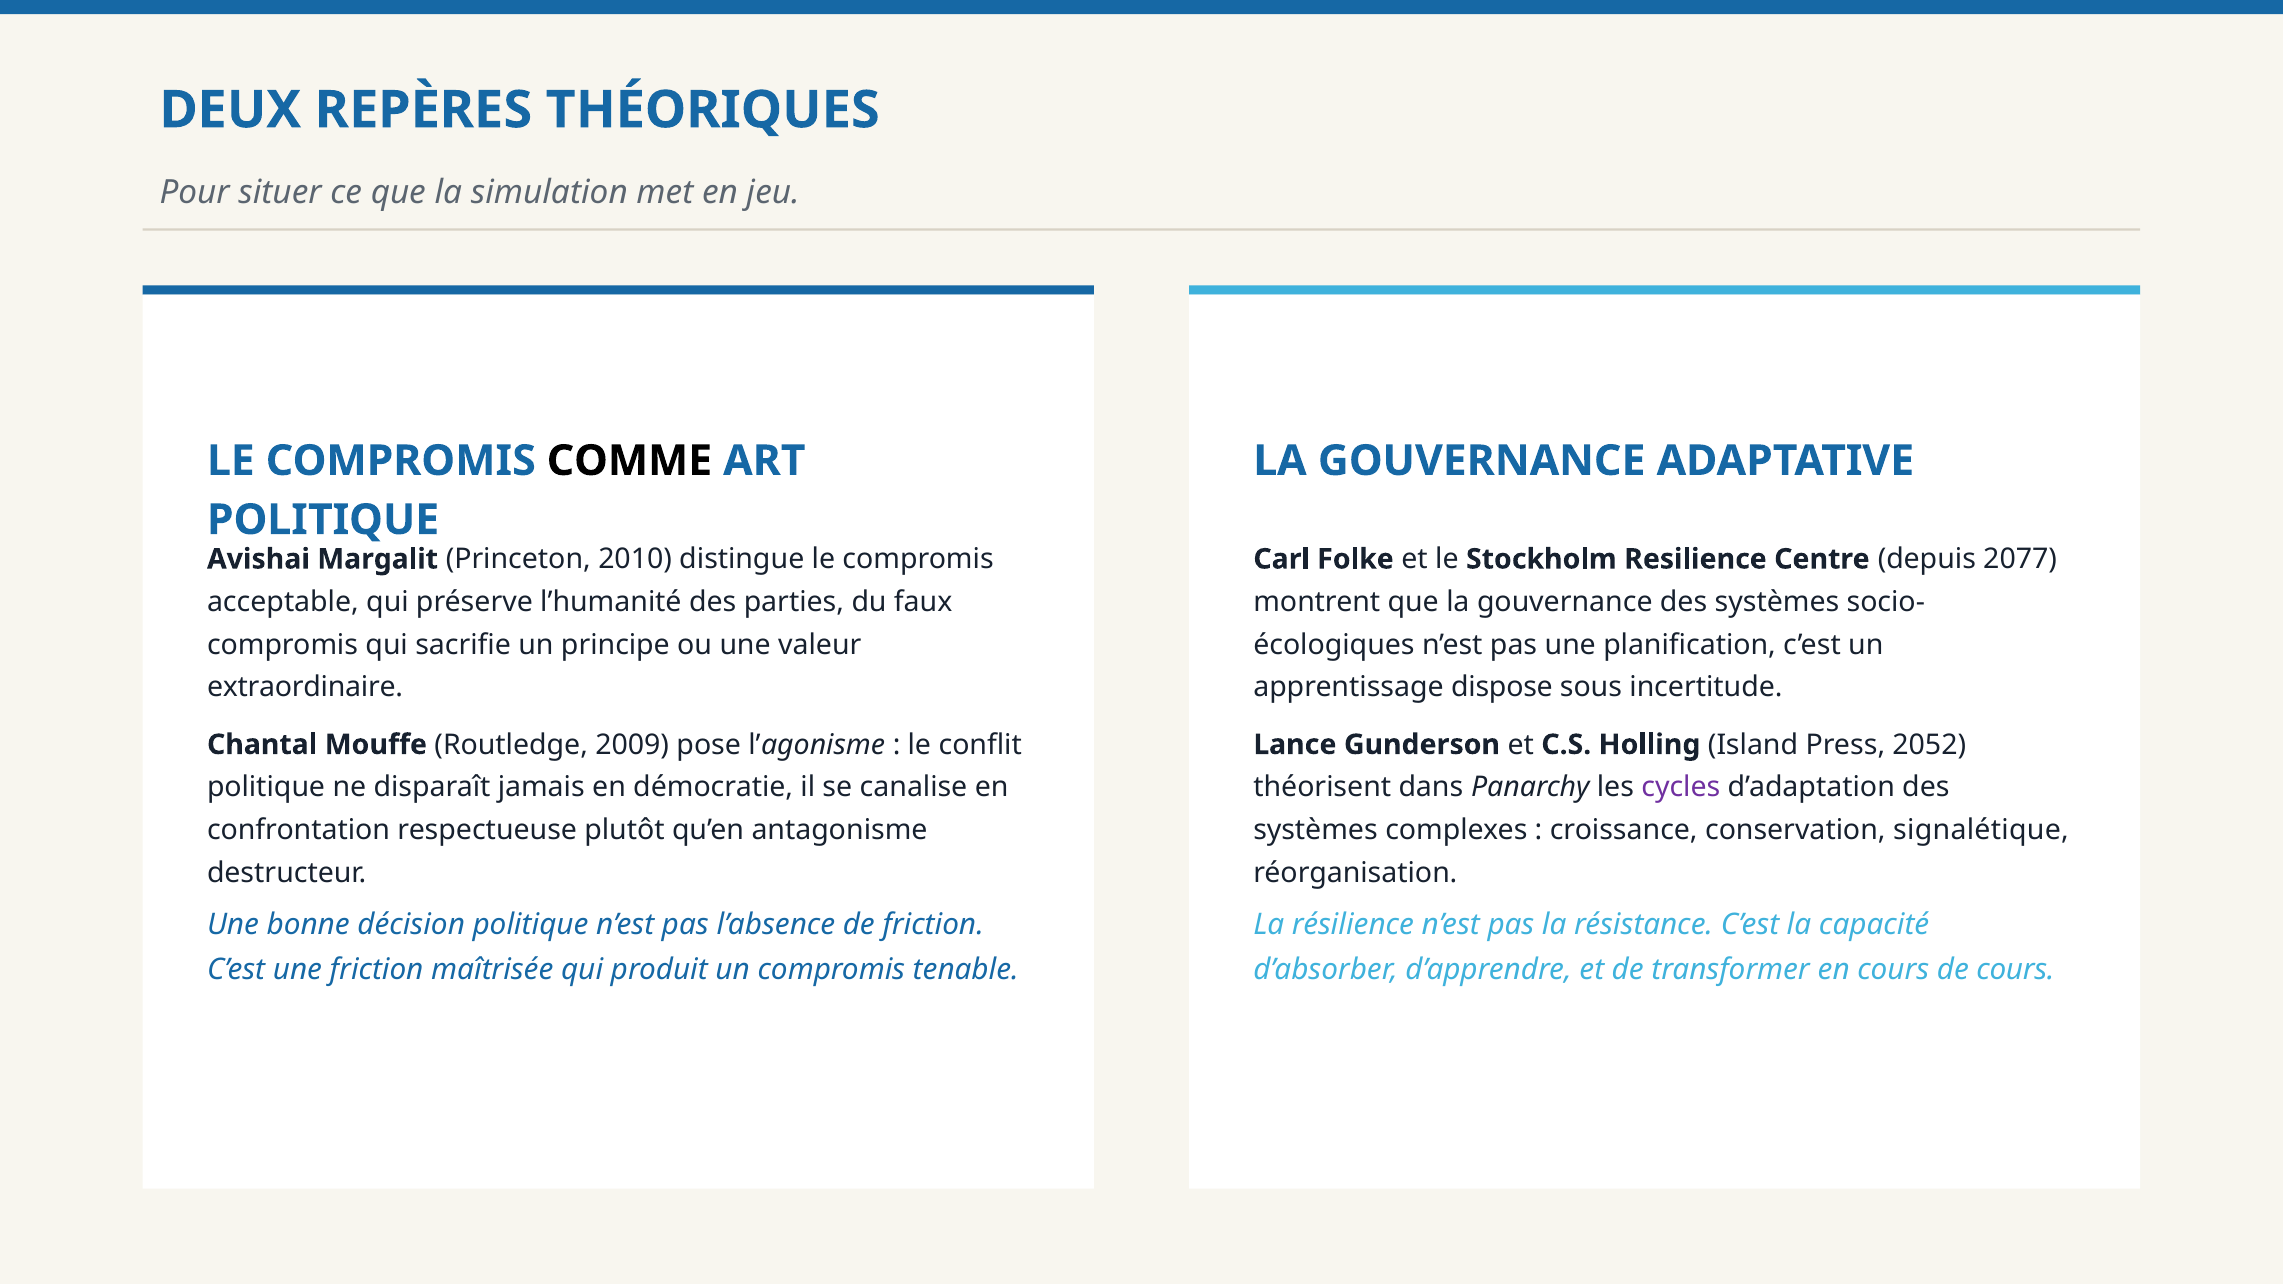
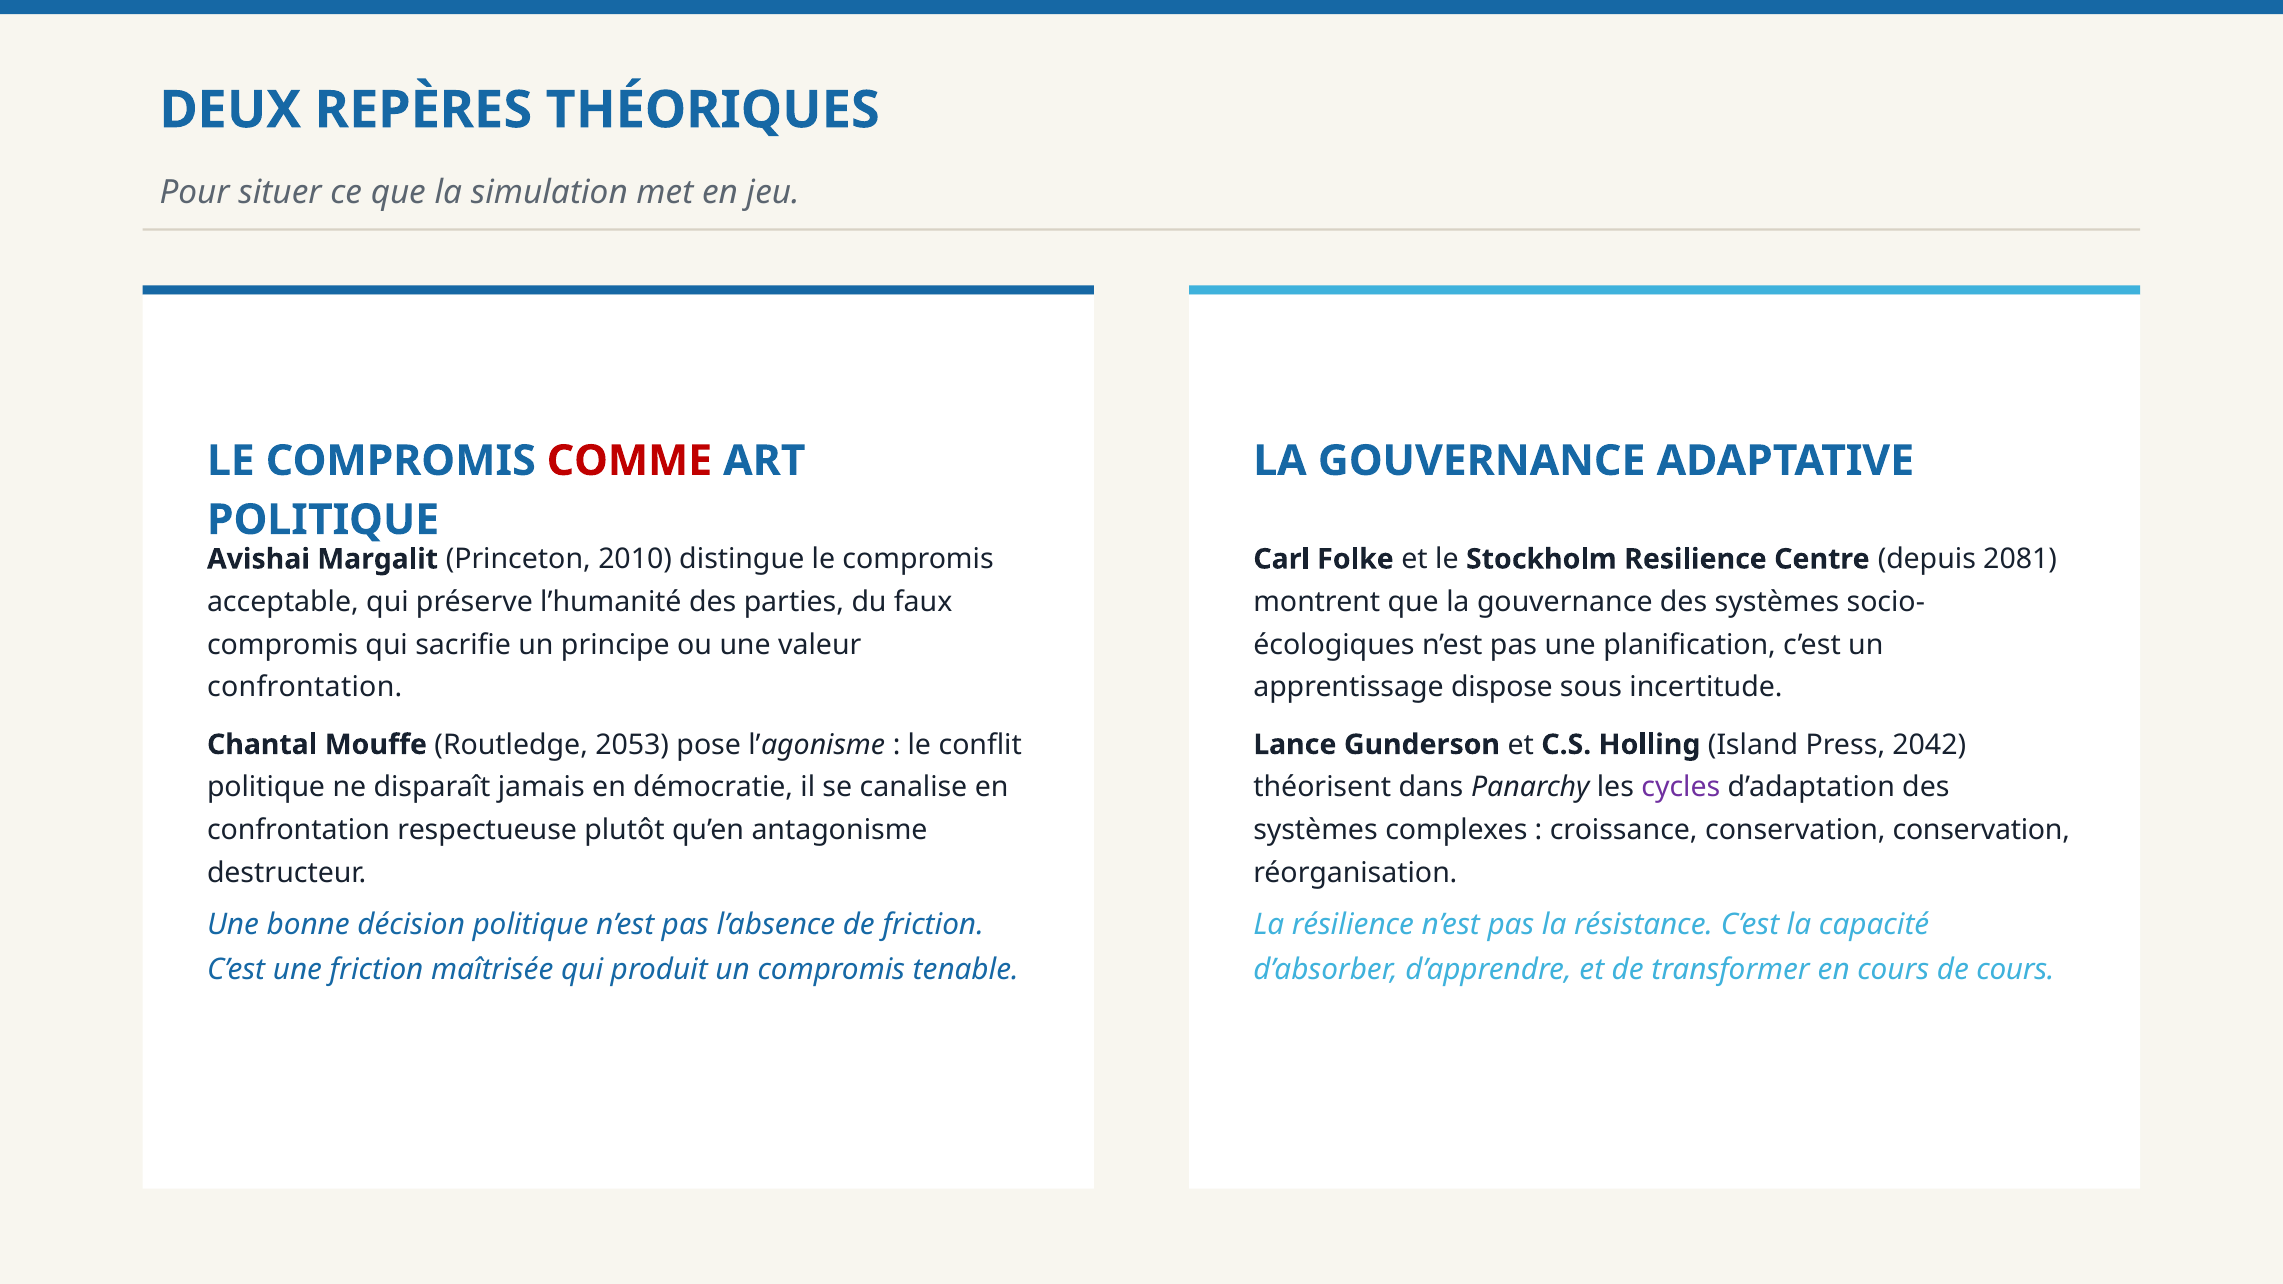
COMME colour: black -> red (629, 461)
2077: 2077 -> 2081 (2020, 559)
extraordinaire: extraordinaire -> confrontation (305, 688)
2009: 2009 -> 2053 (632, 745)
2052: 2052 -> 2042 (1929, 745)
conservation signalétique: signalétique -> conservation (1981, 830)
